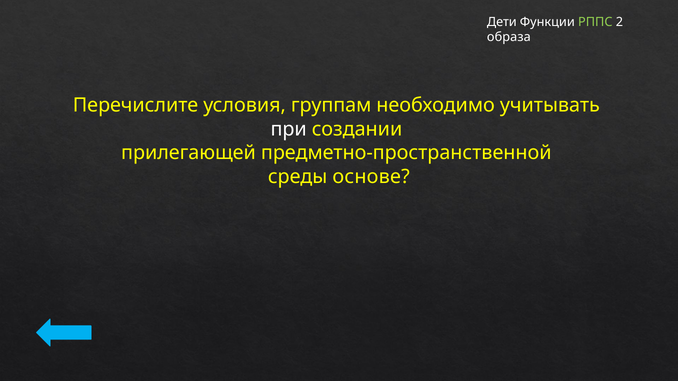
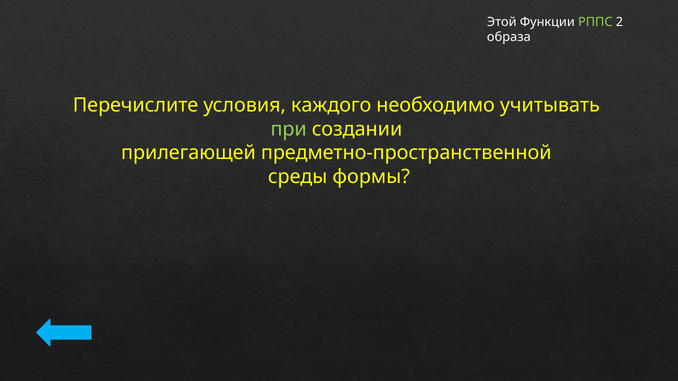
Дети: Дети -> Этой (502, 22)
группам: группам -> каждого (331, 105)
при colour: white -> light green (289, 129)
основе: основе -> формы (371, 177)
